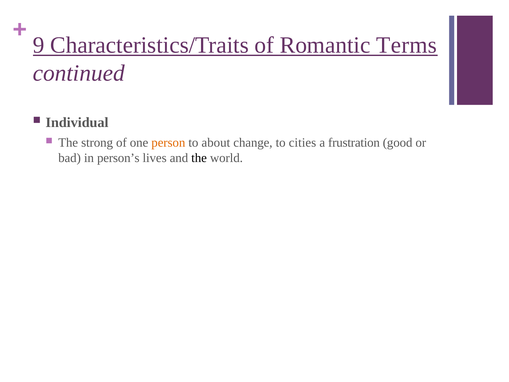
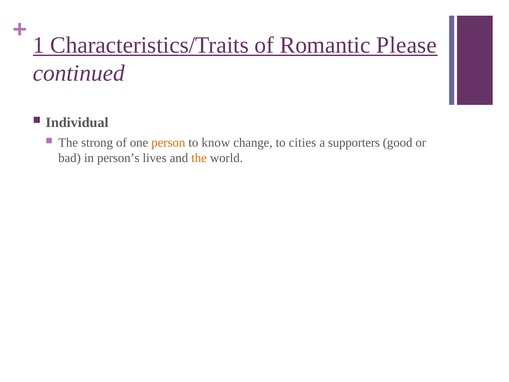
9: 9 -> 1 (39, 45)
Terms: Terms -> Please (407, 45)
about: about -> know (216, 143)
frustration: frustration -> supporters (354, 143)
the colour: black -> orange (199, 158)
